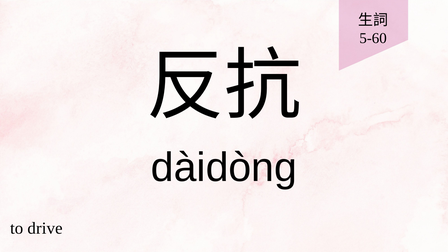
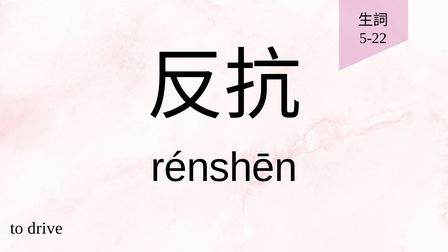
5-60: 5-60 -> 5-22 (373, 38)
dàidòng: dàidòng -> rénshēn (224, 167)
